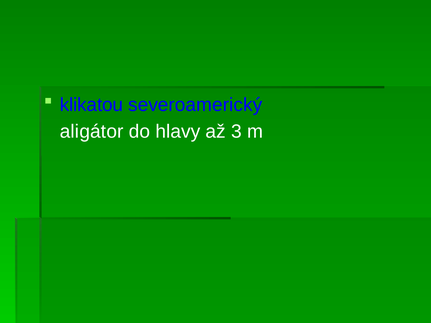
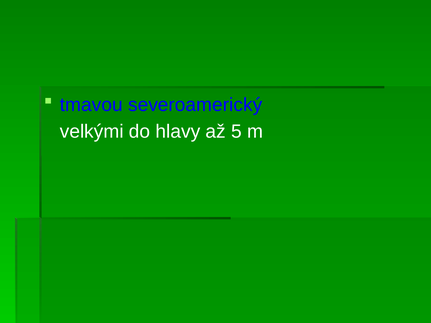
klikatou: klikatou -> tmavou (91, 105)
aligátor: aligátor -> velkými (92, 132)
3: 3 -> 5 (237, 132)
